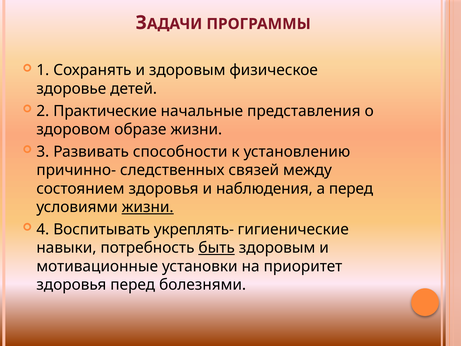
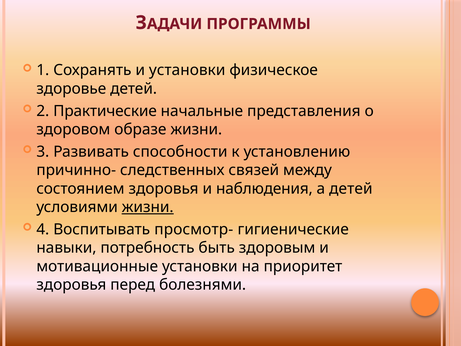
и здоровым: здоровым -> установки (187, 70)
а перед: перед -> детей (351, 189)
укреплять-: укреплять- -> просмотр- (194, 229)
быть underline: present -> none (217, 248)
